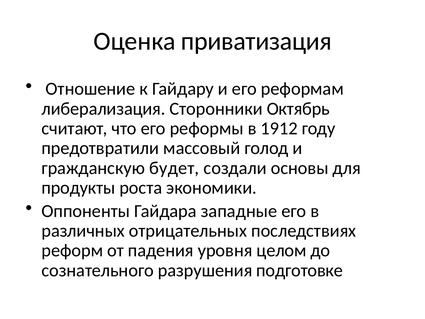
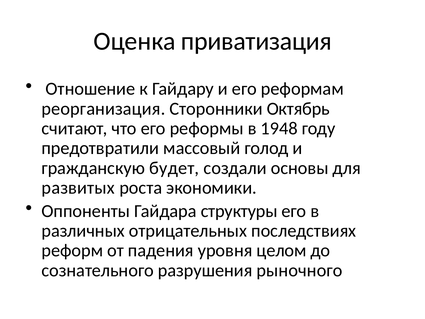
либерализация: либерализация -> реорганизация (103, 109)
1912: 1912 -> 1948 (279, 128)
продукты: продукты -> развитых (78, 188)
западные: западные -> структуры (239, 211)
подготовке: подготовке -> рыночного (300, 270)
